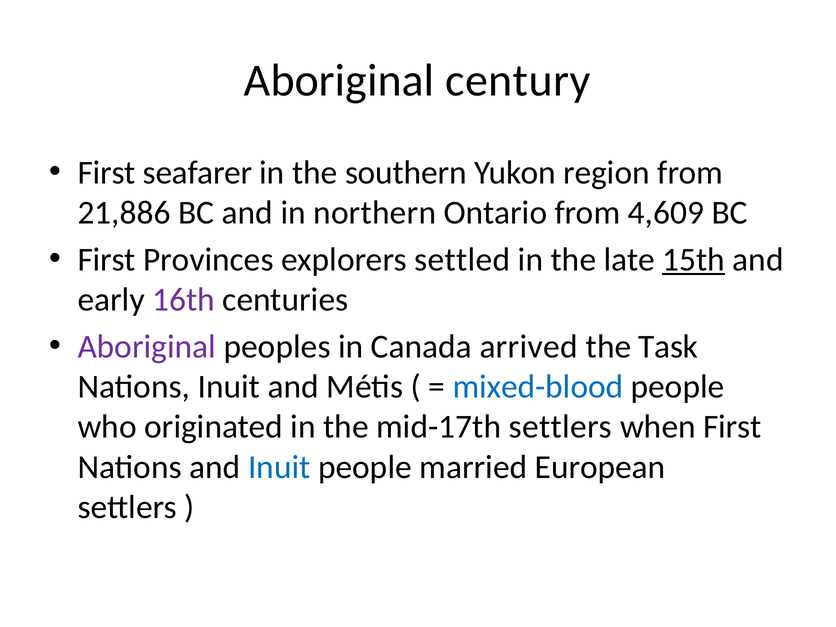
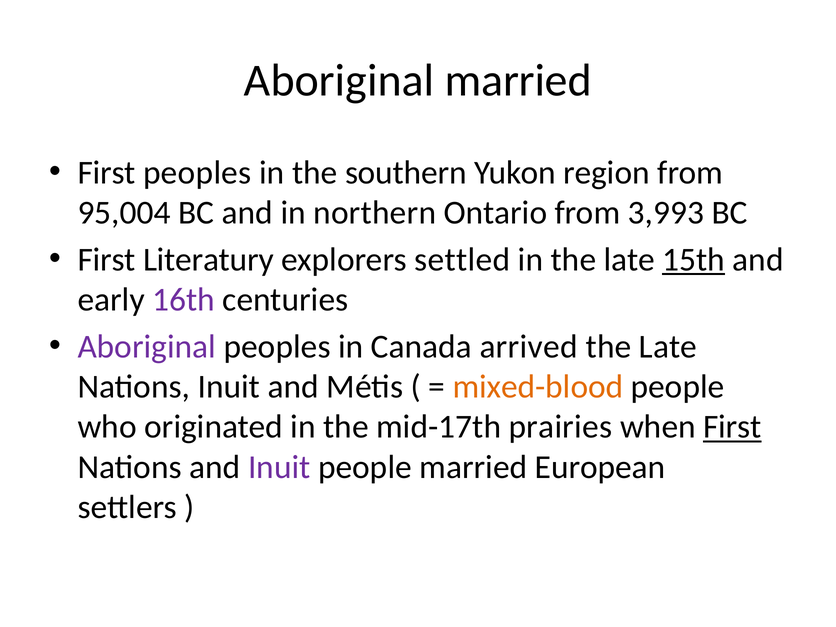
Aboriginal century: century -> married (518, 81)
First seafarer: seafarer -> peoples (197, 173)
21,886: 21,886 -> 95,004 (124, 213)
4,609: 4,609 -> 3,993 (666, 213)
Provinces: Provinces -> Literatury (208, 260)
Task: Task -> Late (668, 347)
mixed-blood colour: blue -> orange (538, 387)
mid-17th settlers: settlers -> prairies (560, 427)
First underline: none -> present (732, 427)
Inuit colour: blue -> purple (279, 467)
